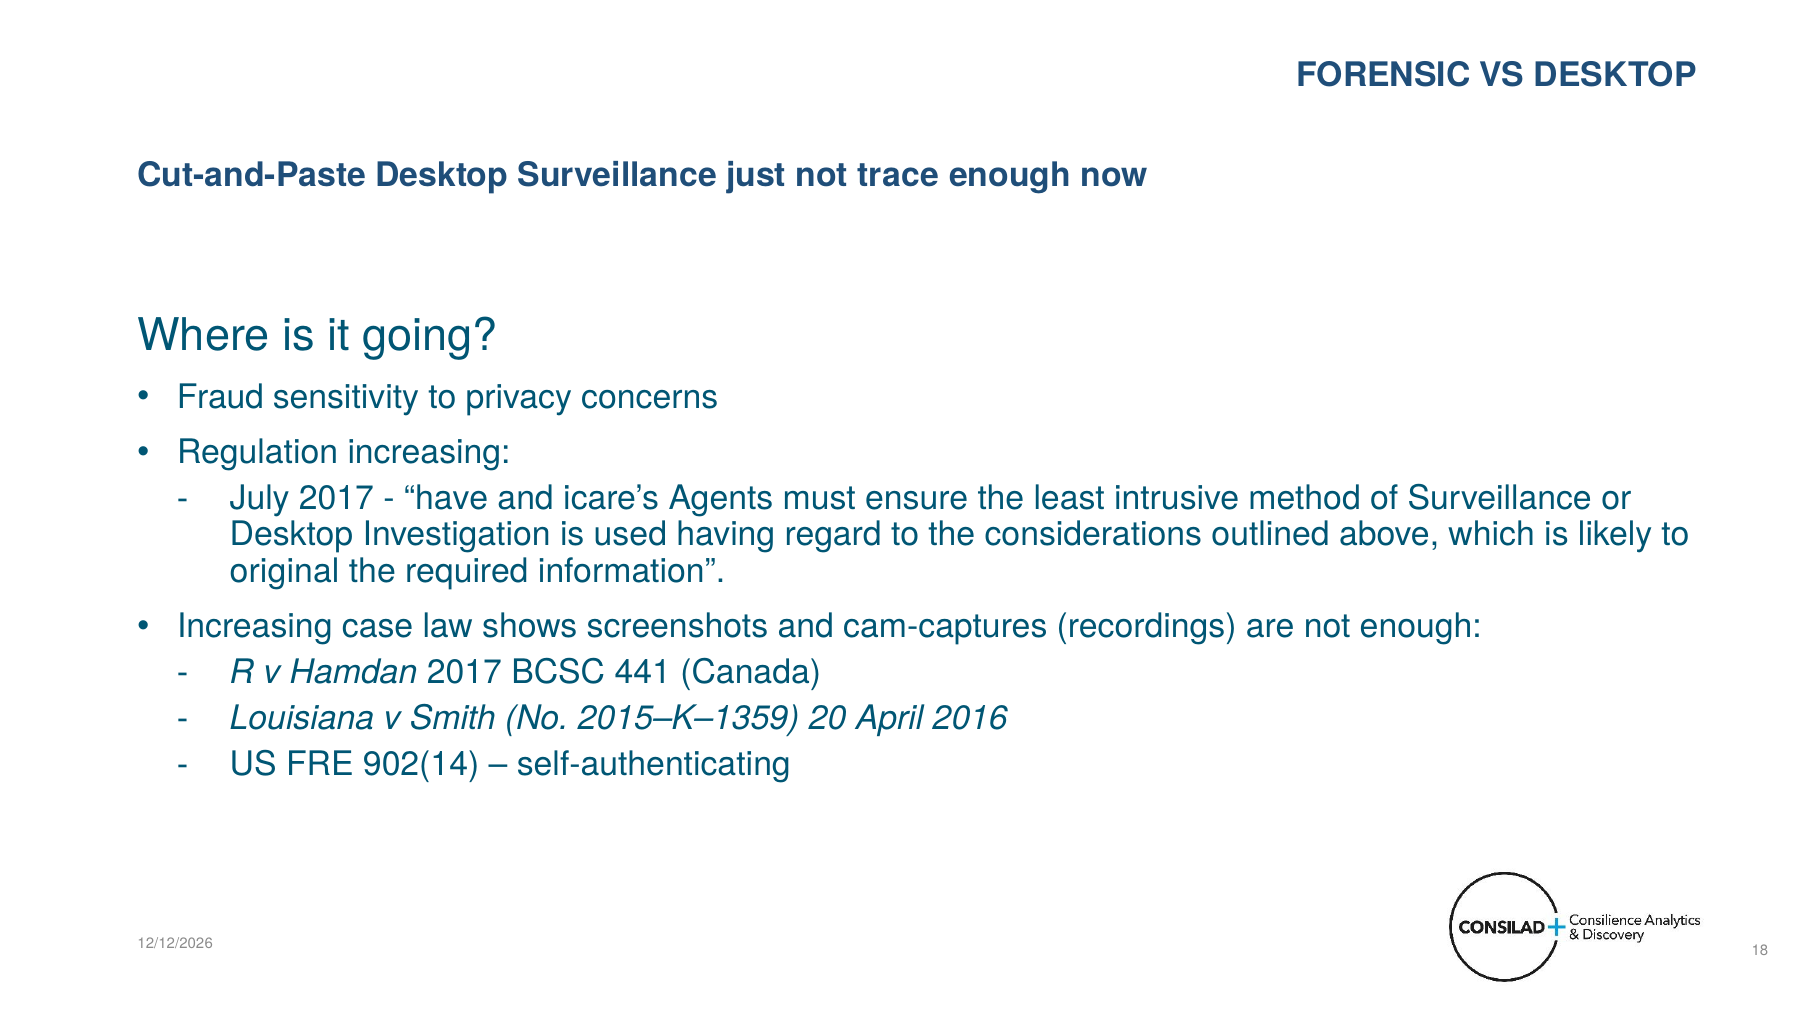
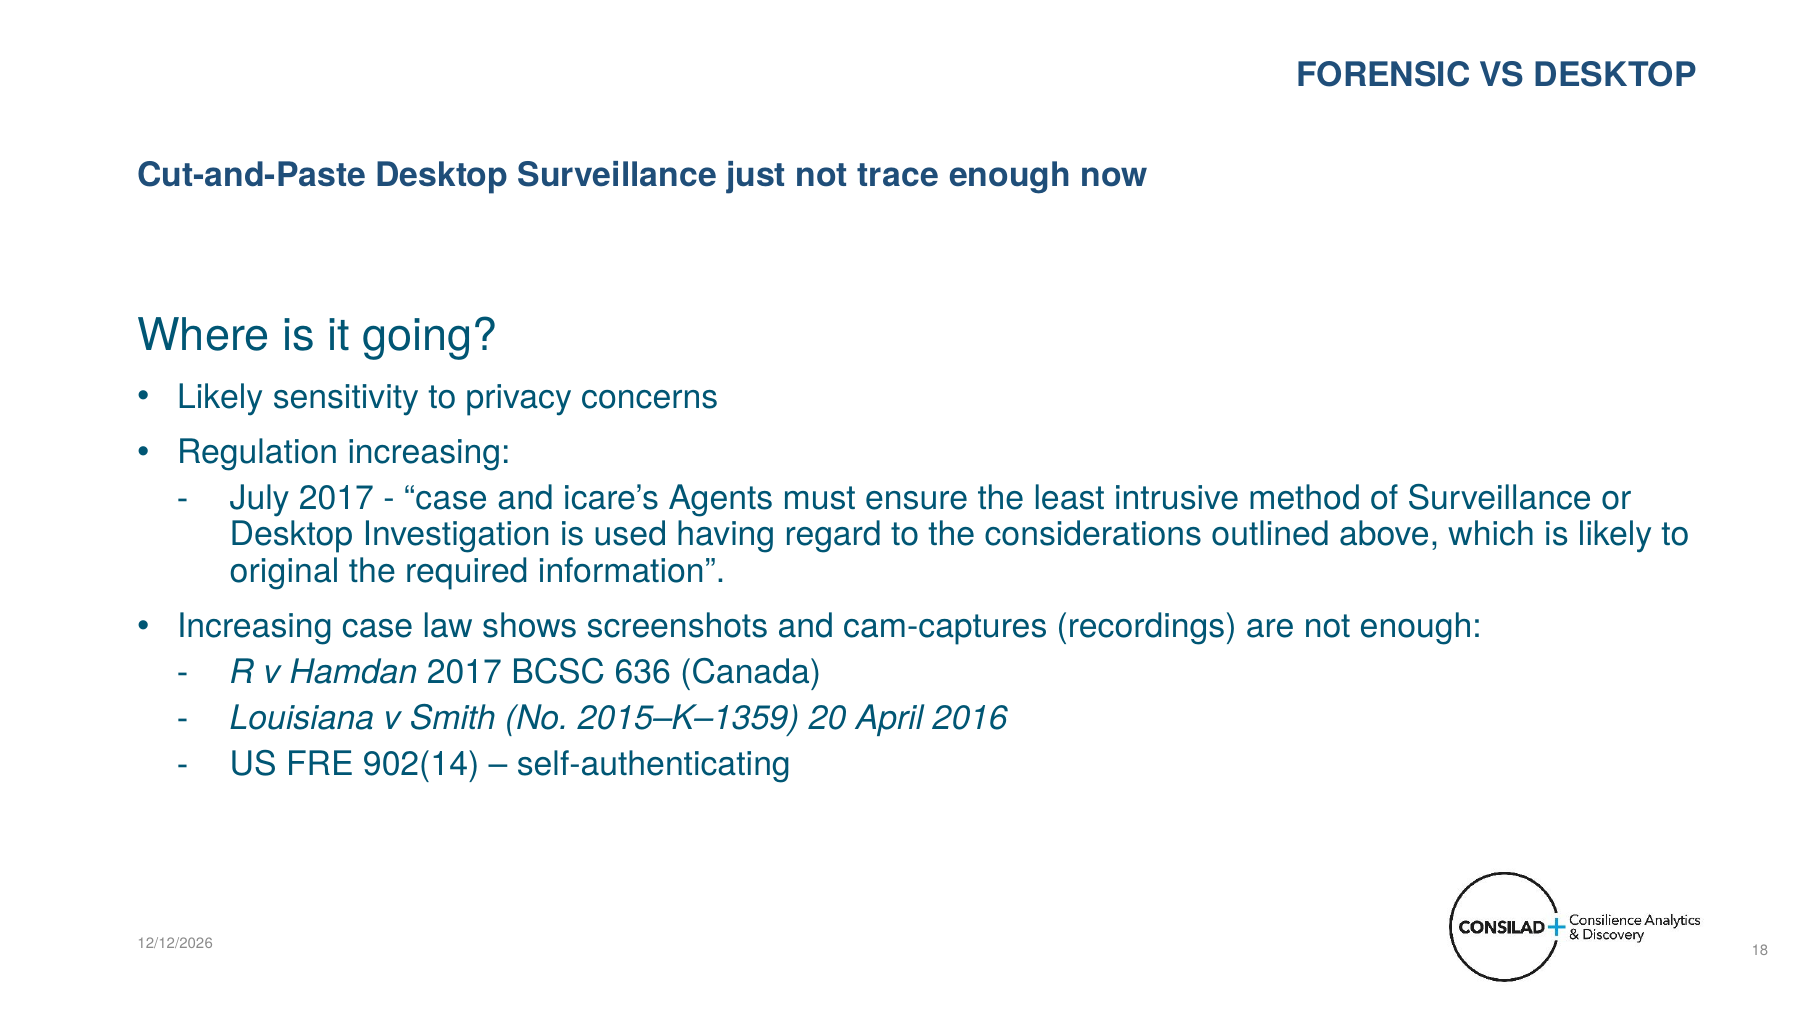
Fraud: Fraud -> Likely (220, 397)
have: have -> case (446, 498)
441: 441 -> 636 (643, 672)
